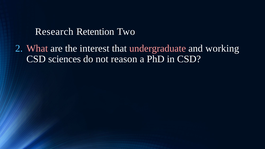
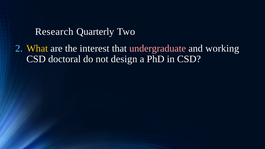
Retention: Retention -> Quarterly (95, 32)
What colour: pink -> yellow (37, 48)
sciences: sciences -> doctoral (64, 59)
reason: reason -> design (124, 59)
